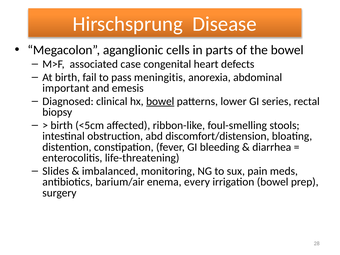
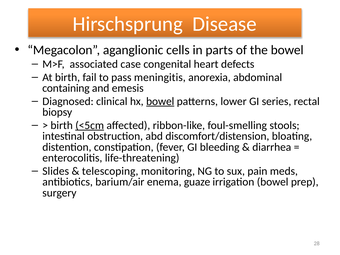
important: important -> containing (66, 88)
<5cm underline: none -> present (90, 125)
imbalanced: imbalanced -> telescoping (110, 171)
every: every -> guaze (197, 182)
